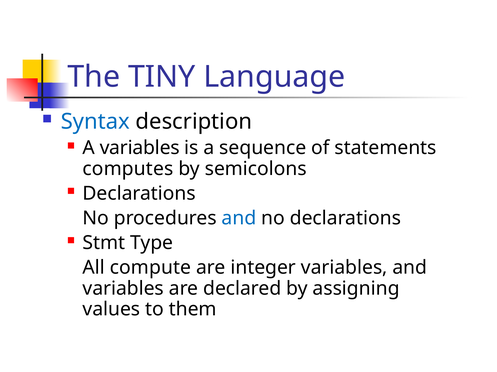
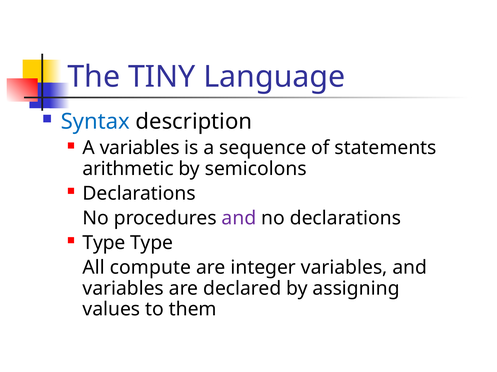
computes: computes -> arithmetic (128, 169)
and colour: blue -> purple (239, 219)
Stmt: Stmt -> Type (104, 243)
